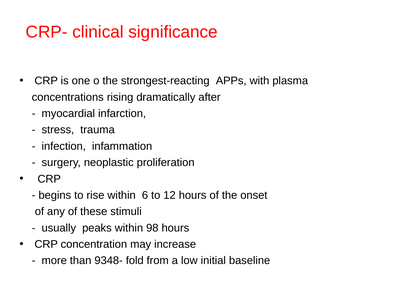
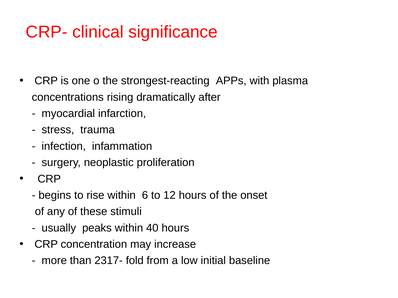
98: 98 -> 40 (152, 228)
9348-: 9348- -> 2317- (109, 261)
